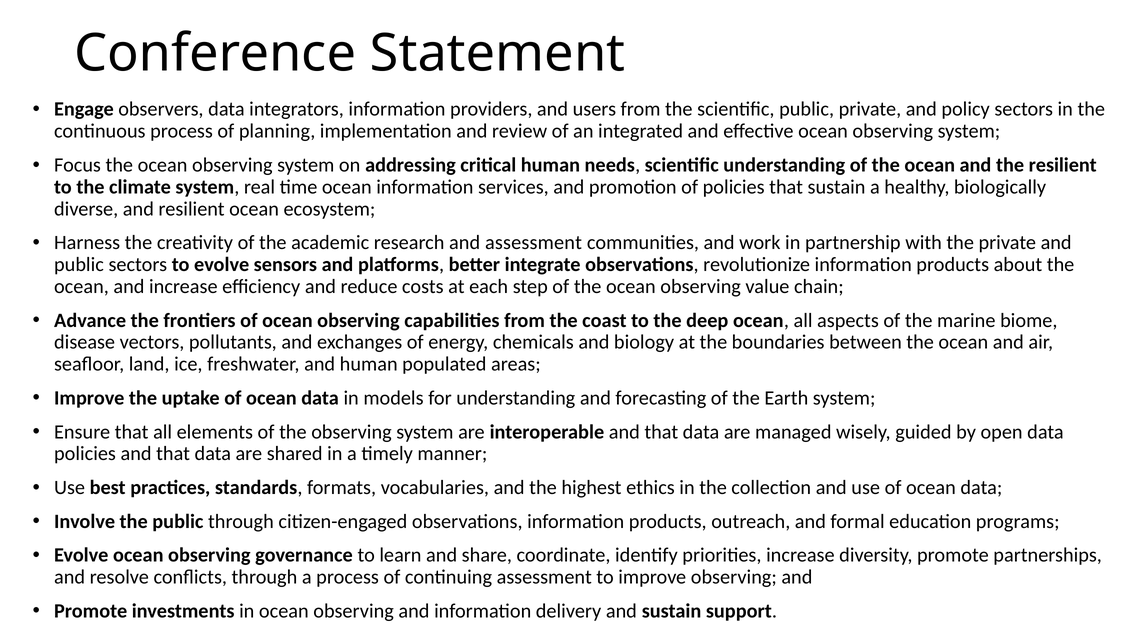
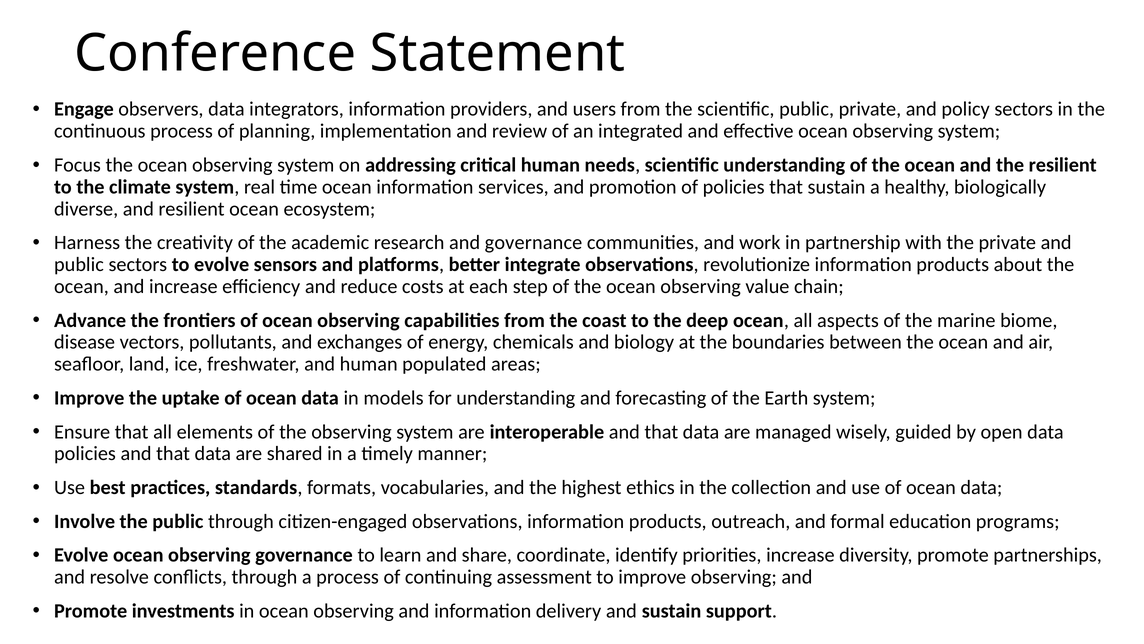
and assessment: assessment -> governance (534, 243)
